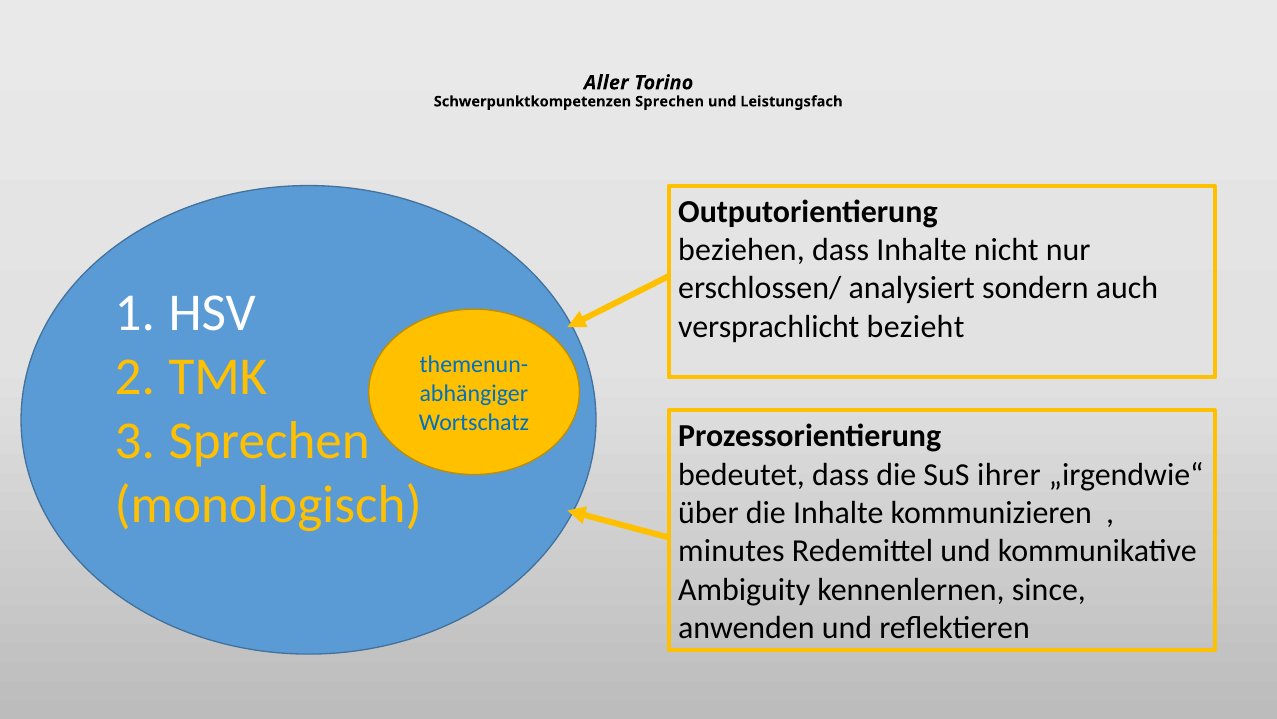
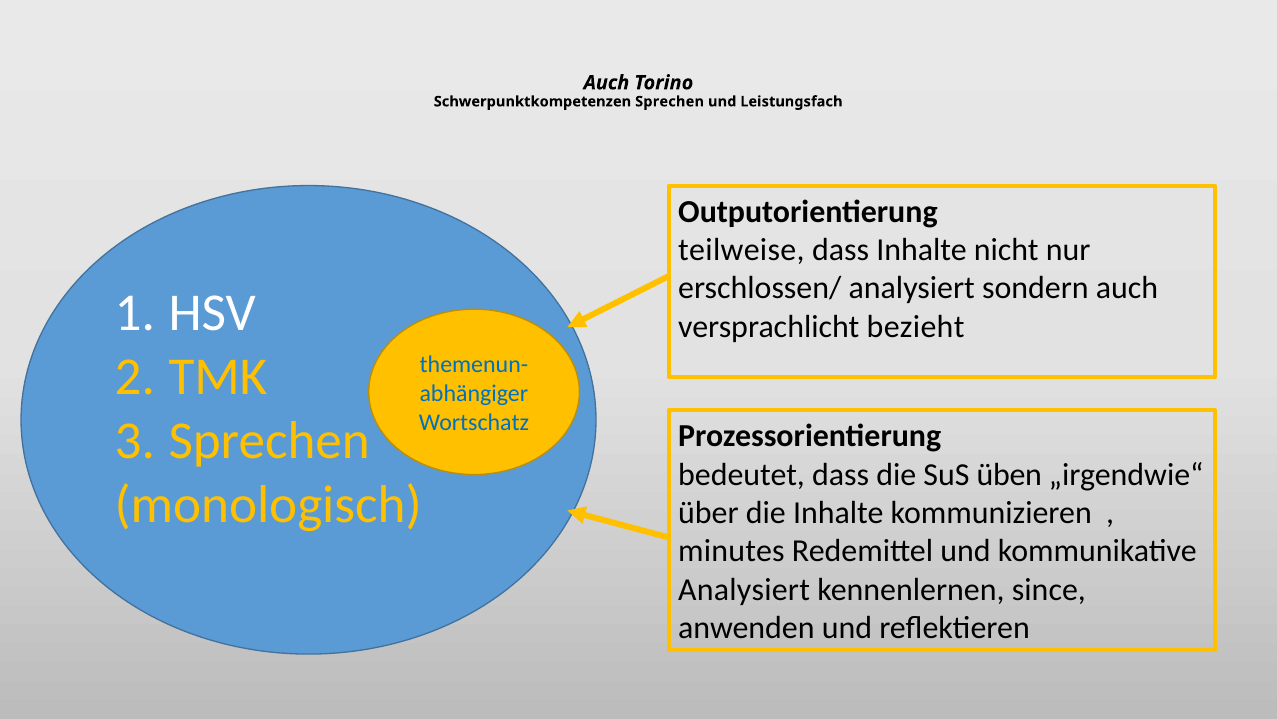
Aller: Aller -> Auch (606, 83)
beziehen: beziehen -> teilweise (741, 250)
ihrer: ihrer -> üben (1009, 474)
Ambiguity: Ambiguity -> Analysiert (744, 589)
